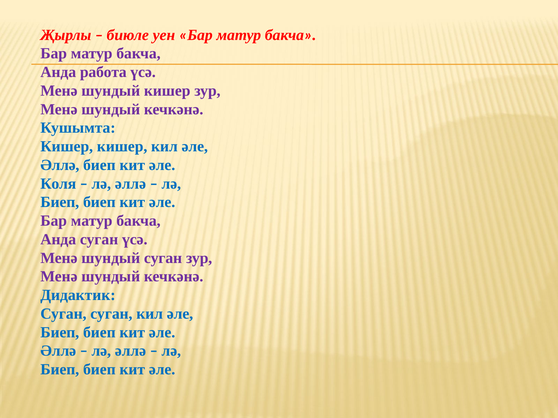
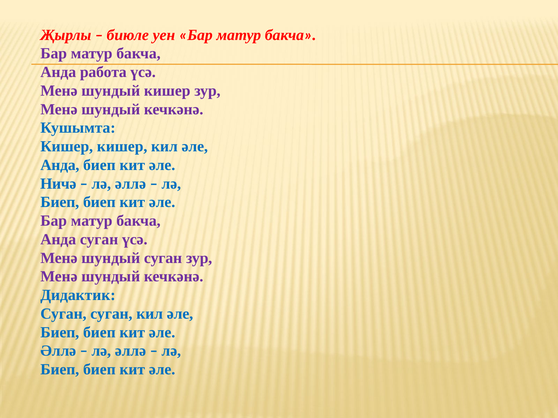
Әллә: Әллә -> Анда (60, 165)
Коля: Коля -> Ничә (58, 184)
